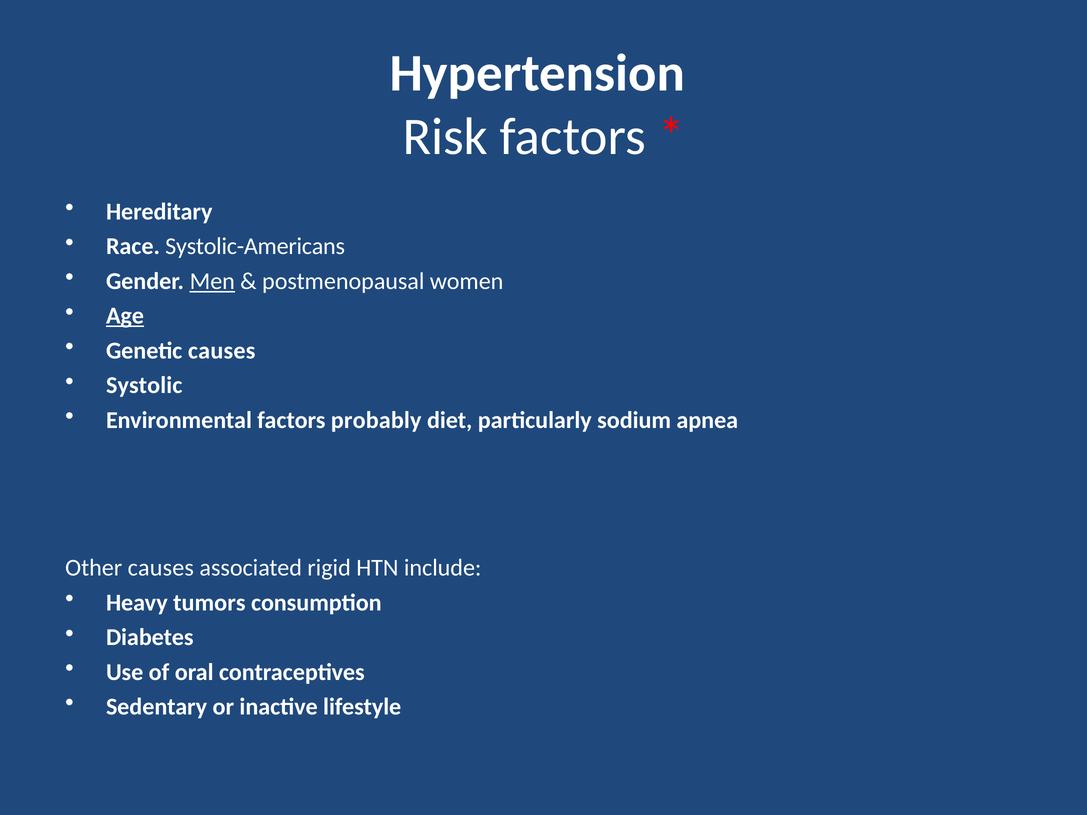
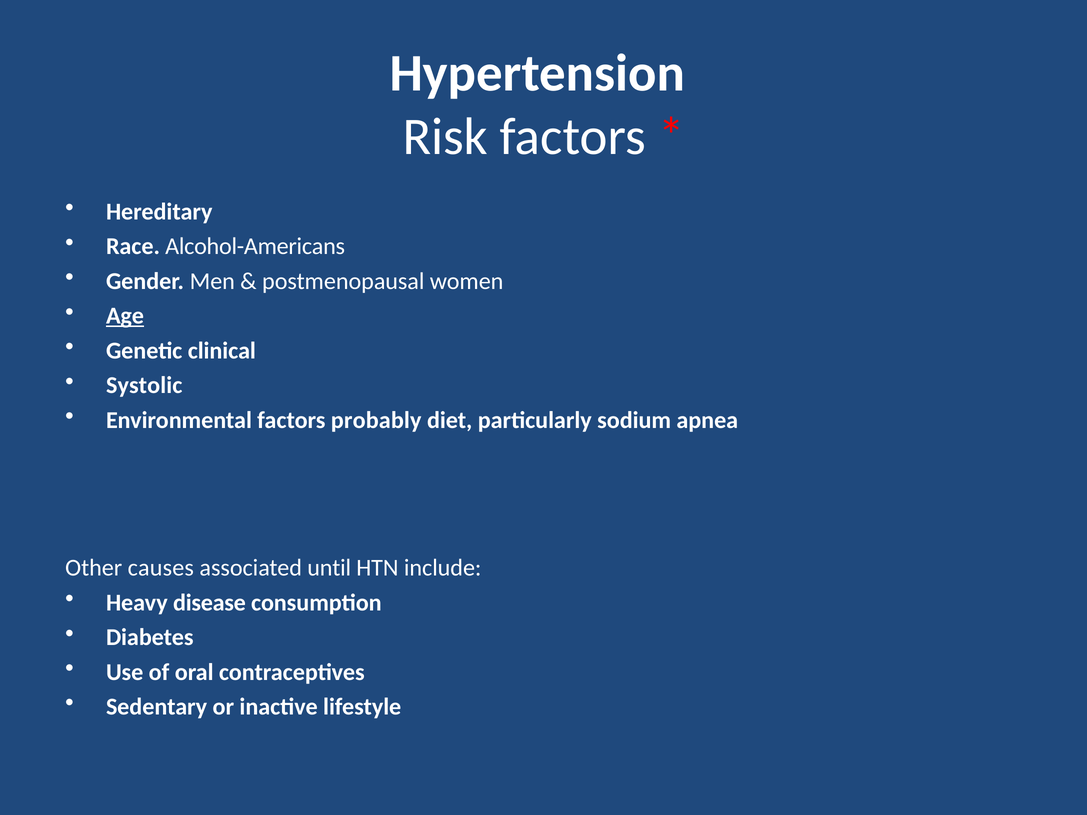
Systolic-Americans: Systolic-Americans -> Alcohol-Americans (255, 247)
Men underline: present -> none (212, 281)
Genetic causes: causes -> clinical (222, 351)
rigid: rigid -> until (329, 568)
tumors: tumors -> disease (209, 603)
